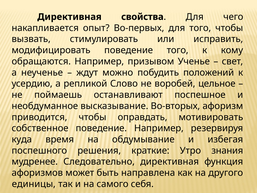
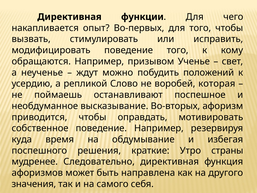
свойства: свойства -> функции (142, 17)
цельное: цельное -> которая (217, 84)
знания: знания -> страны (227, 150)
единицы: единицы -> значения (34, 184)
